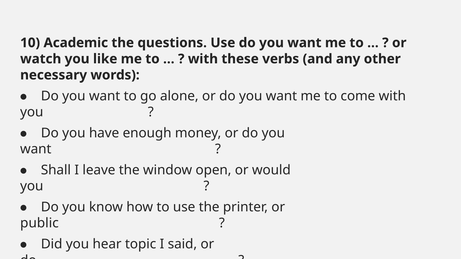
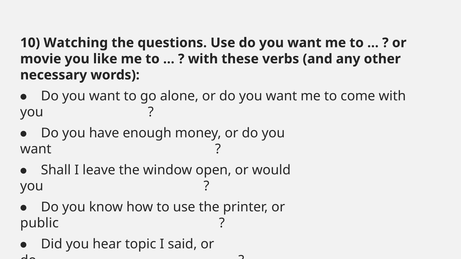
Academic: Academic -> Watching (76, 43)
watch: watch -> movie (41, 59)
